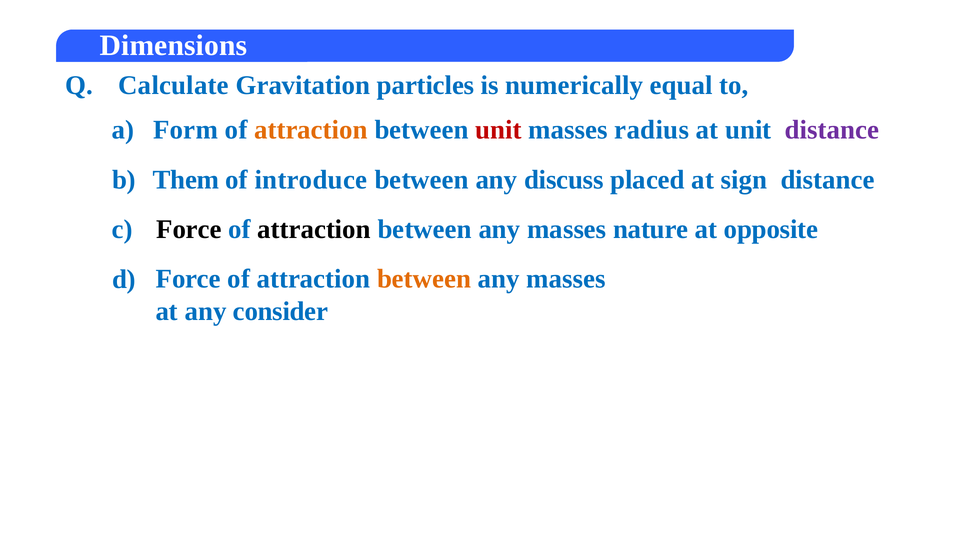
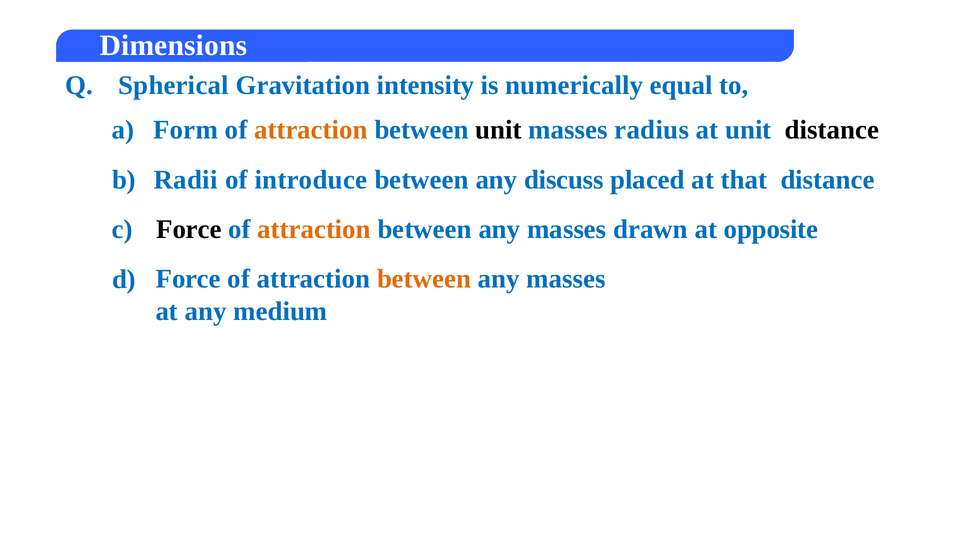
Calculate: Calculate -> Spherical (174, 85)
particles: particles -> intensity (426, 85)
unit colour: red -> black (499, 130)
distance colour: purple -> black (832, 130)
Them: Them -> Radii (186, 180)
sign: sign -> that (744, 180)
attraction colour: black -> orange (314, 229)
nature: nature -> drawn (651, 229)
consider: consider -> medium (280, 311)
